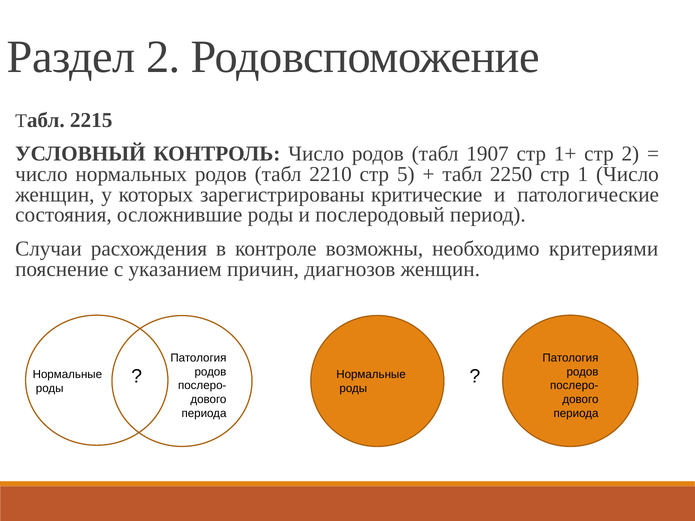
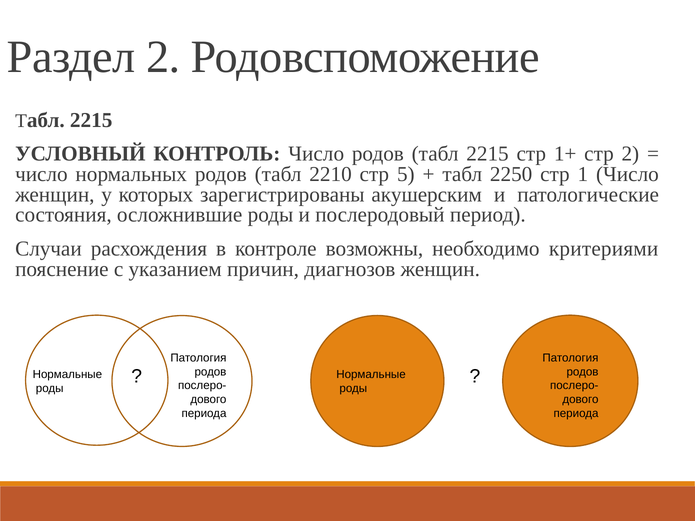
родов табл 1907: 1907 -> 2215 (488, 154)
критические: критические -> акушерским (427, 195)
